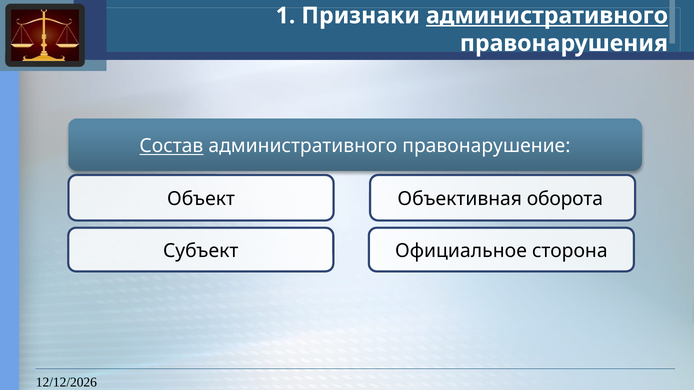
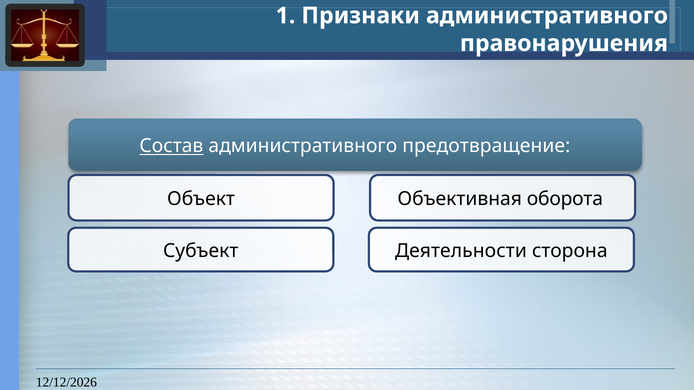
административного underline: present -> none (547, 16)
правонарушение: правонарушение -> предотвращение (486, 146)
Официальное: Официальное -> Деятельности (461, 251)
